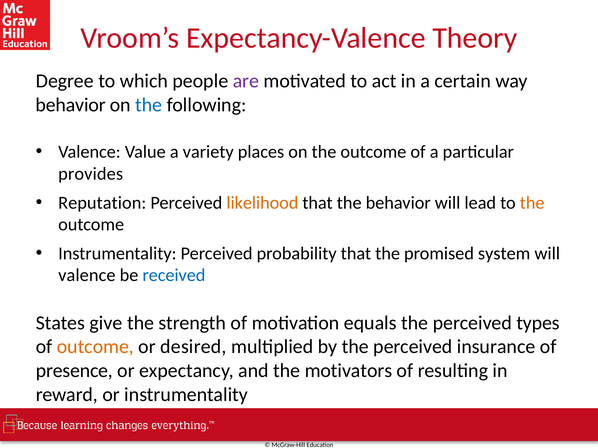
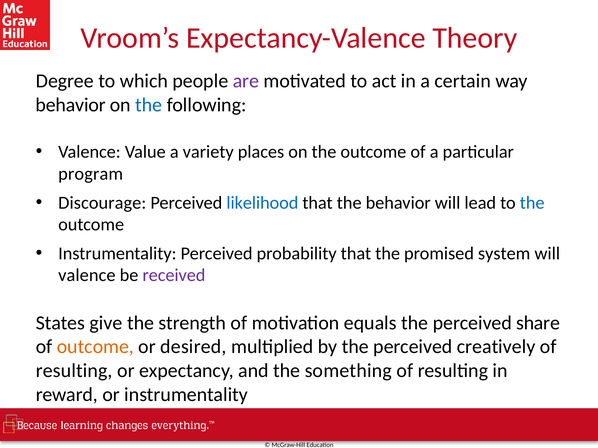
provides: provides -> program (91, 174)
Reputation: Reputation -> Discourage (102, 203)
likelihood colour: orange -> blue (262, 203)
the colour: orange -> blue (532, 203)
received colour: blue -> purple (174, 276)
types: types -> share (538, 323)
insurance: insurance -> creatively (496, 347)
presence: presence -> resulting (74, 371)
motivators: motivators -> something (348, 371)
